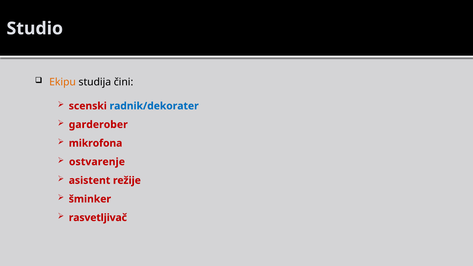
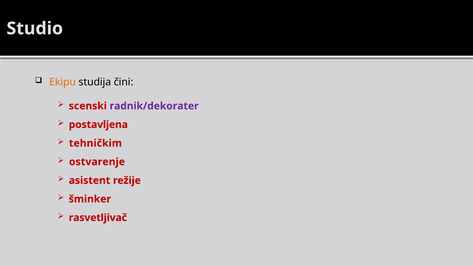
radnik/dekorater colour: blue -> purple (154, 106)
garderober: garderober -> postavljena (98, 125)
mikrofona: mikrofona -> tehničkim (95, 143)
